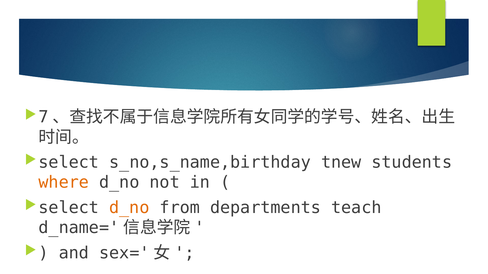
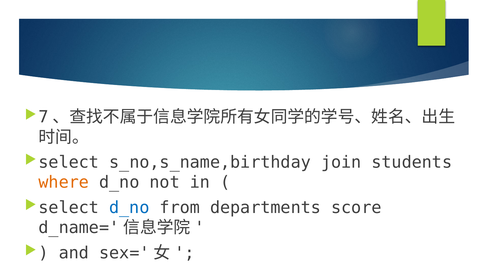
tnew: tnew -> join (341, 163)
d_no colour: orange -> blue (129, 208)
teach: teach -> score (356, 208)
